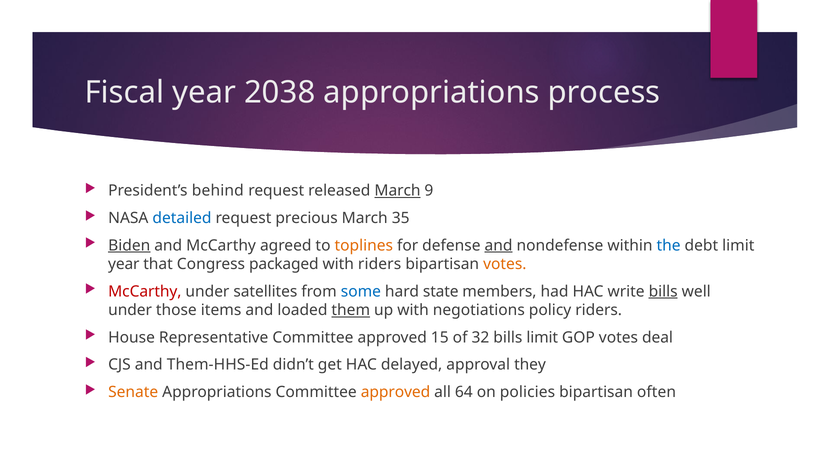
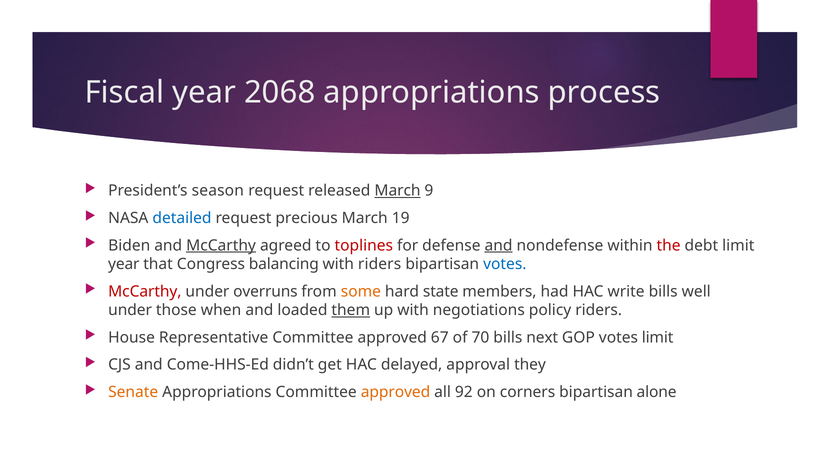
2038: 2038 -> 2068 (280, 93)
behind: behind -> season (218, 191)
35: 35 -> 19 (401, 218)
Biden underline: present -> none (129, 245)
McCarthy underline: none -> present (221, 245)
toplines colour: orange -> red (364, 245)
the colour: blue -> red (669, 245)
packaged: packaged -> balancing (284, 264)
votes colour: orange -> blue (505, 264)
satellites: satellites -> overruns (265, 291)
some colour: blue -> orange (361, 291)
bills underline: present -> none (663, 291)
items: items -> when (221, 310)
15: 15 -> 67 (440, 337)
32: 32 -> 70 (480, 337)
bills limit: limit -> next (542, 337)
votes deal: deal -> limit (658, 337)
Them-HHS-Ed: Them-HHS-Ed -> Come-HHS-Ed (218, 365)
64: 64 -> 92 (464, 392)
policies: policies -> corners (528, 392)
often: often -> alone (657, 392)
